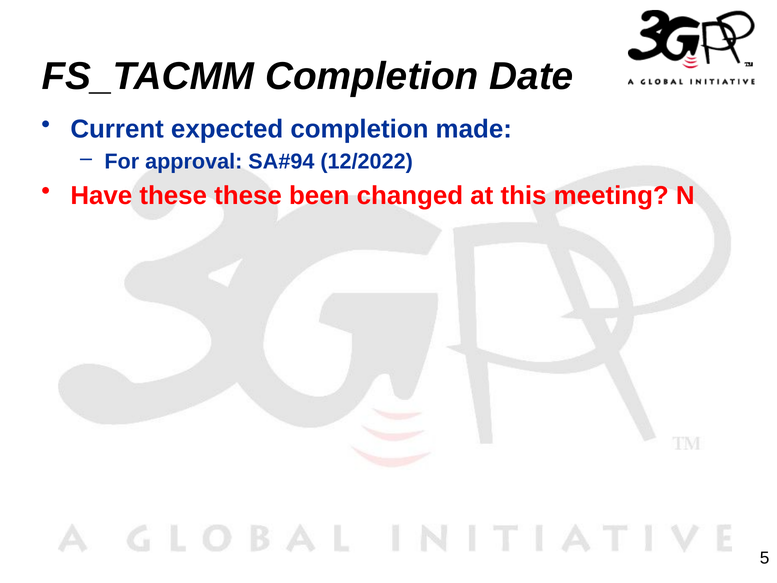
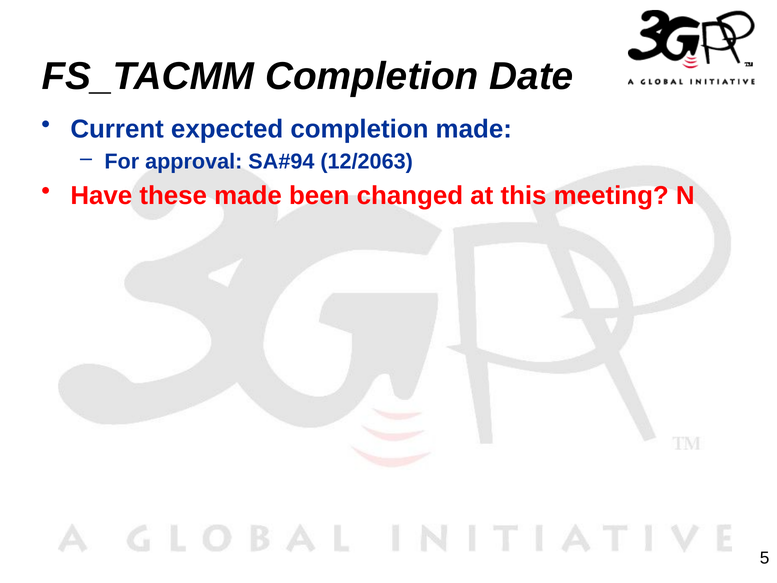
12/2022: 12/2022 -> 12/2063 (367, 161)
these these: these -> made (248, 195)
